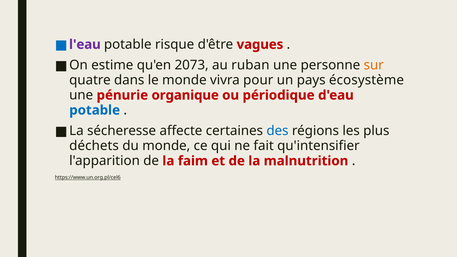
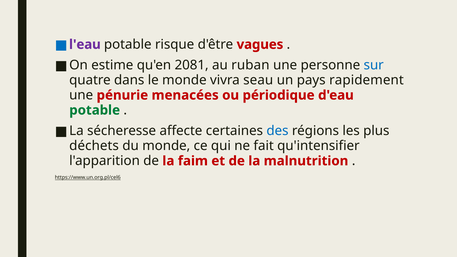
2073: 2073 -> 2081 (192, 65)
sur colour: orange -> blue (374, 65)
pour: pour -> seau (258, 80)
écosystème: écosystème -> rapidement (366, 80)
organique: organique -> menacées (185, 95)
potable colour: blue -> green (95, 110)
